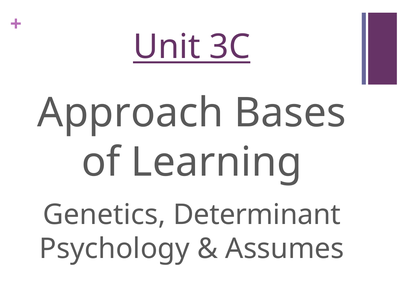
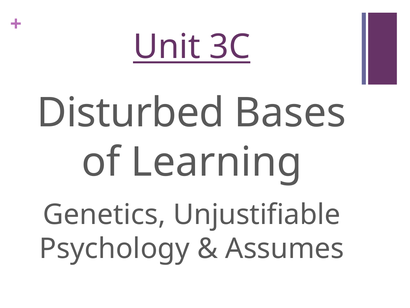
Approach: Approach -> Disturbed (131, 113)
Determinant: Determinant -> Unjustifiable (257, 214)
